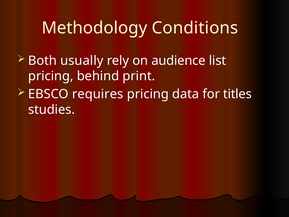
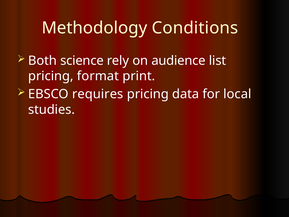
usually: usually -> science (82, 61)
behind: behind -> format (98, 76)
titles: titles -> local (237, 94)
